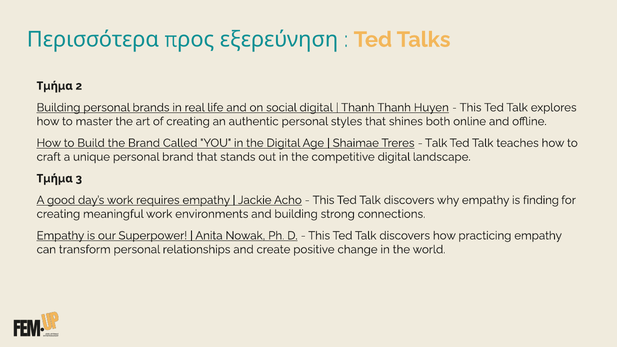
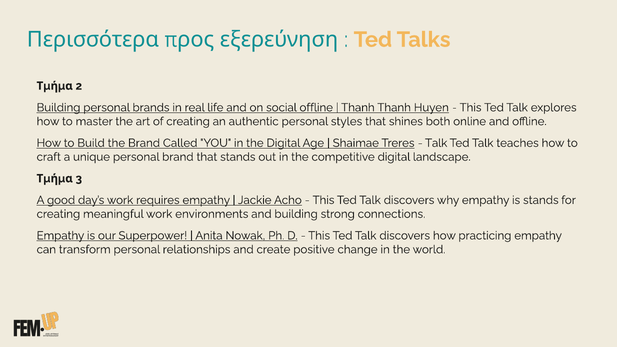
social digital: digital -> offline (316, 108)
is finding: finding -> stands (541, 200)
